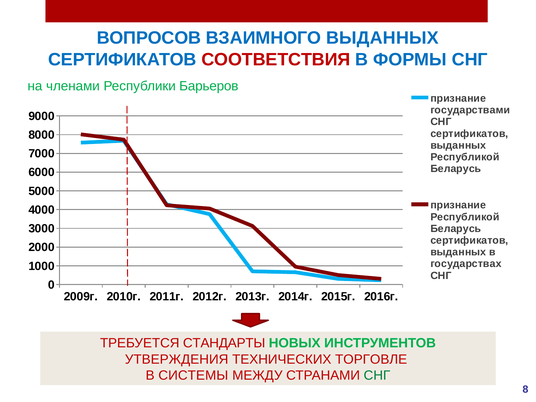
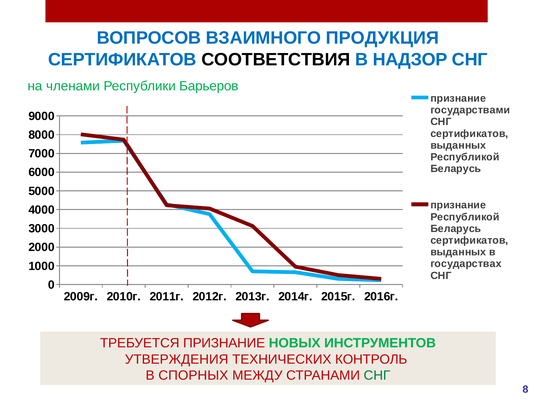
ВЗАИМНОГО ВЫДАННЫХ: ВЫДАННЫХ -> ПРОДУКЦИЯ (382, 38)
СООТВЕТСТВИЯ colour: red -> black (276, 60)
ФОРМЫ: ФОРМЫ -> НАДЗОР (410, 60)
ТРЕБУЕТСЯ СТАНДАРТЫ: СТАНДАРТЫ -> ПРИЗНАНИЕ (224, 343)
ТОРГОВЛЕ: ТОРГОВЛЕ -> КОНТРОЛЬ (371, 359)
СИСТЕМЫ: СИСТЕМЫ -> СПОРНЫХ (193, 375)
